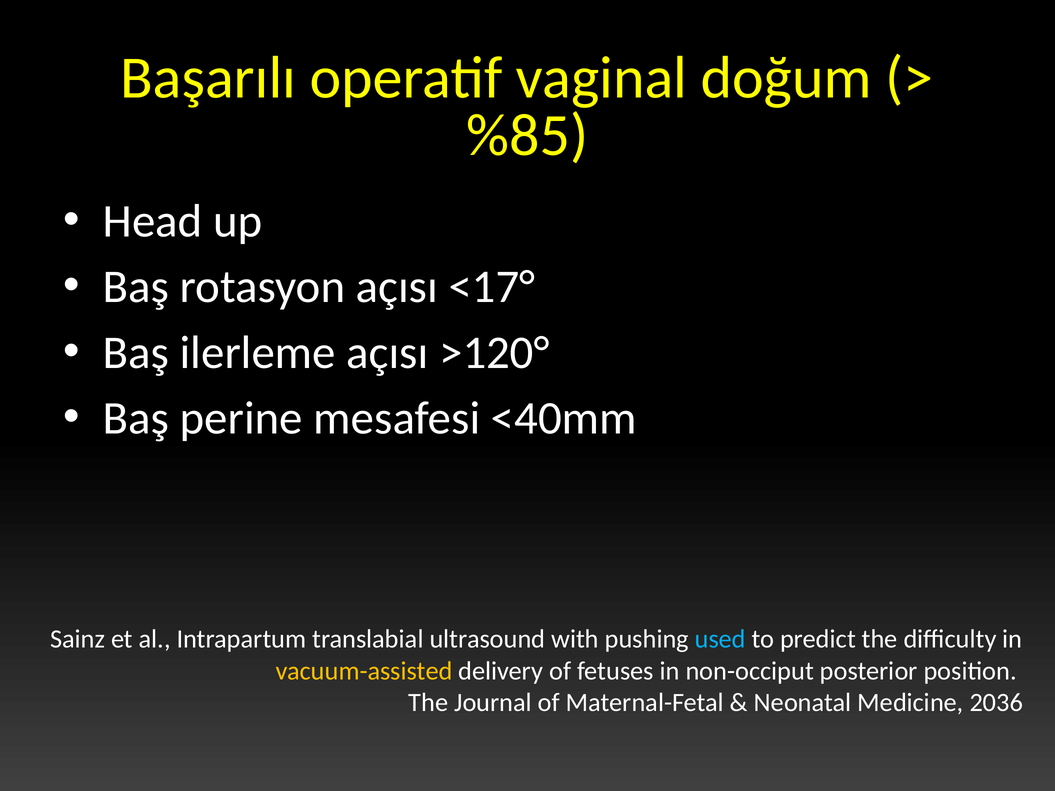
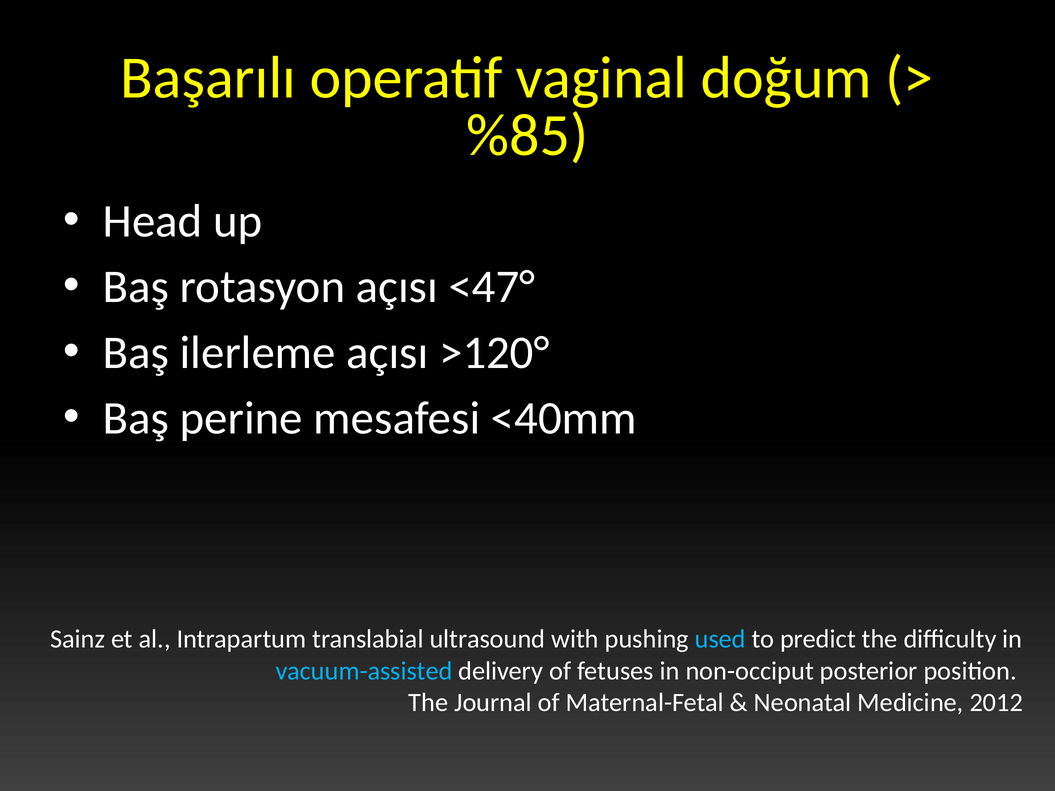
<17°: <17° -> <47° (492, 287)
vacuum-assisted colour: yellow -> light blue (364, 671)
2036: 2036 -> 2012 (996, 703)
